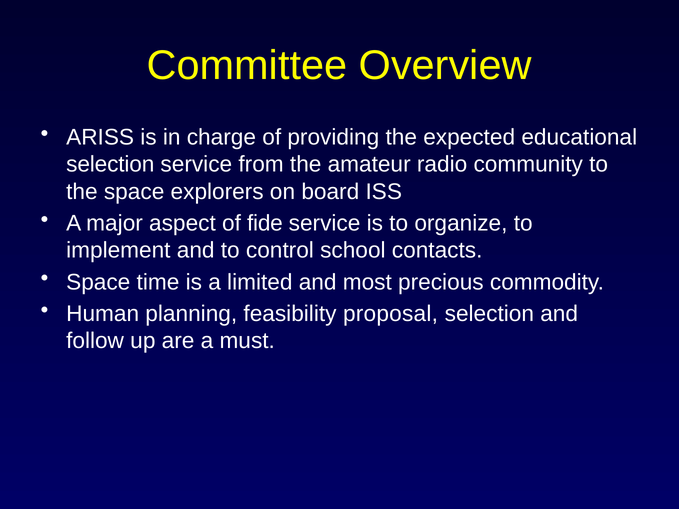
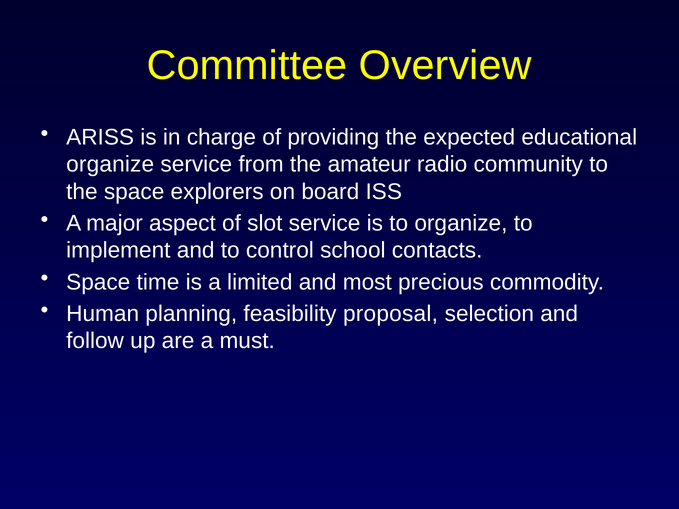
selection: selection -> organize (110, 165)
fide: fide -> slot (265, 223)
